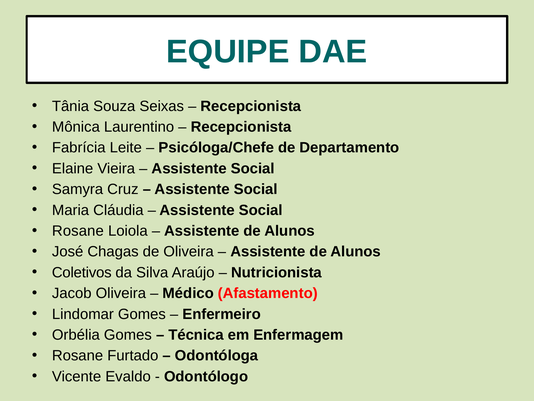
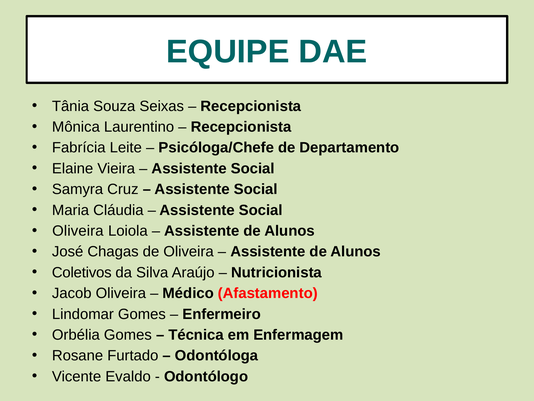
Rosane: Rosane -> Oliveira (78, 231)
